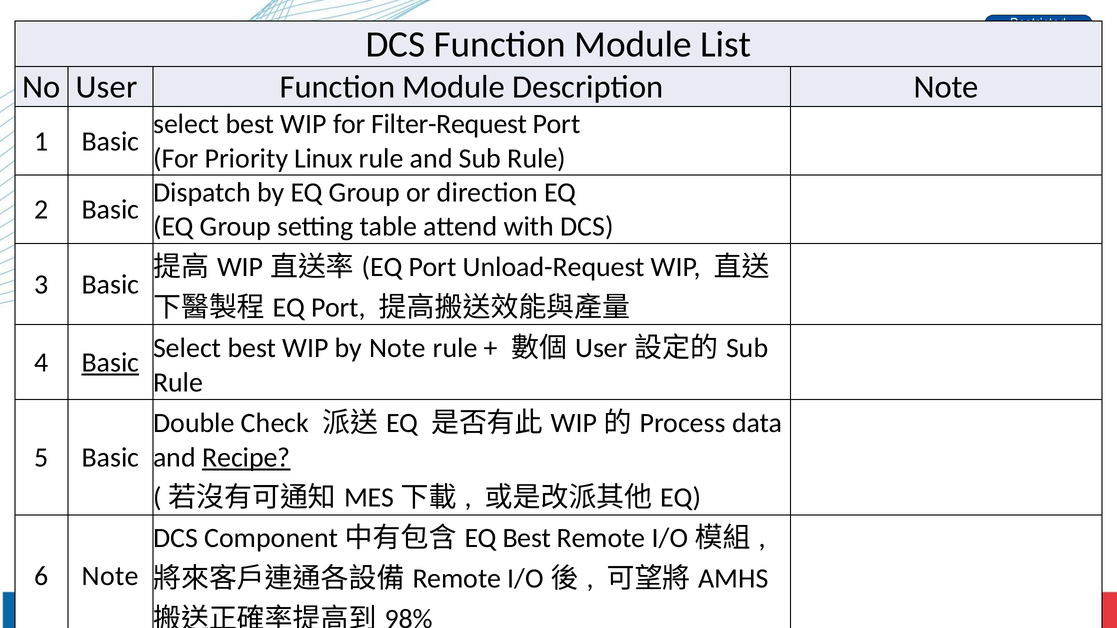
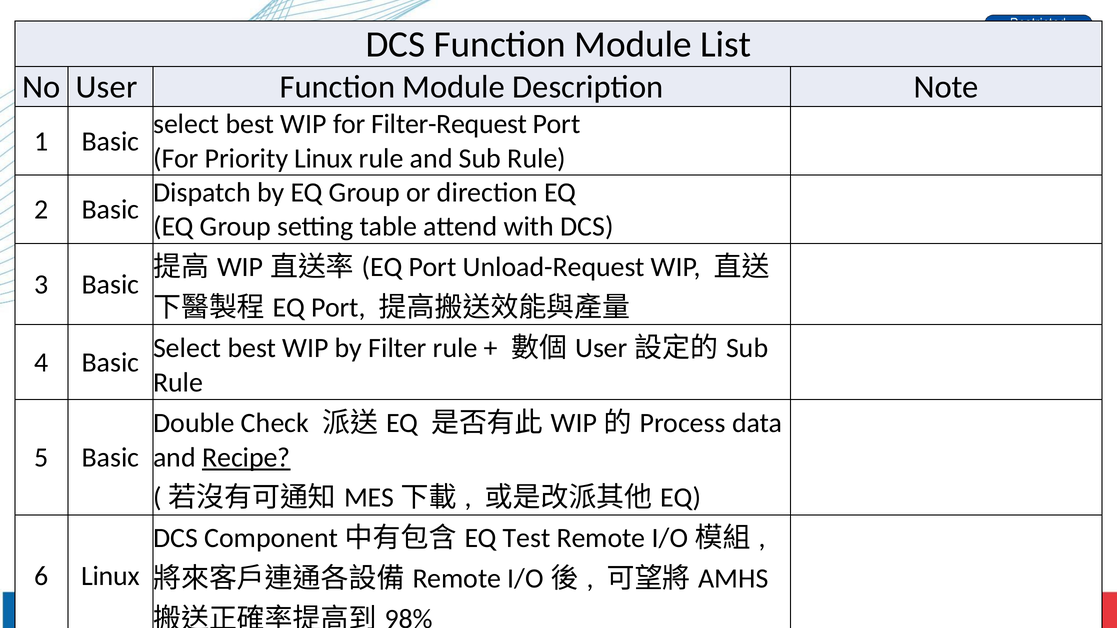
by Note: Note -> Filter (398, 348)
Basic underline: present -> none (110, 363)
EQ Best: Best -> Test (527, 538)
6 Note: Note -> Linux (111, 576)
